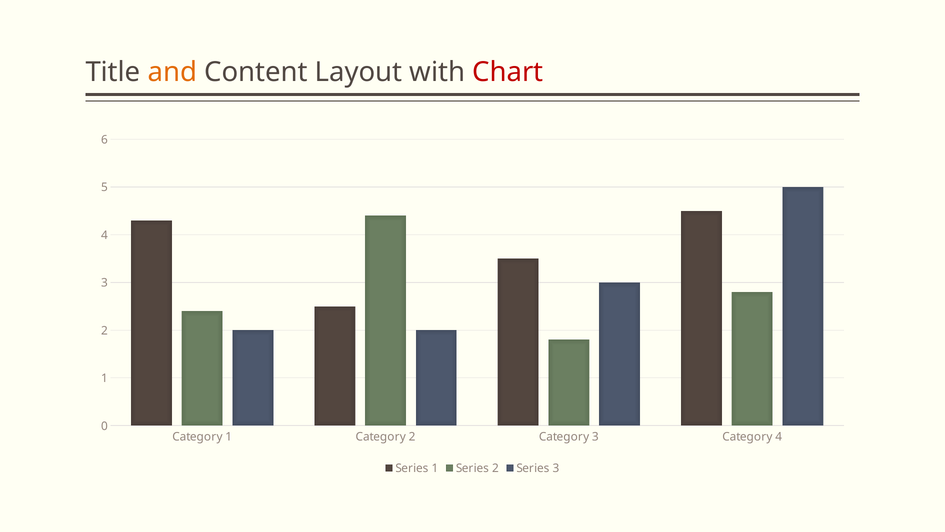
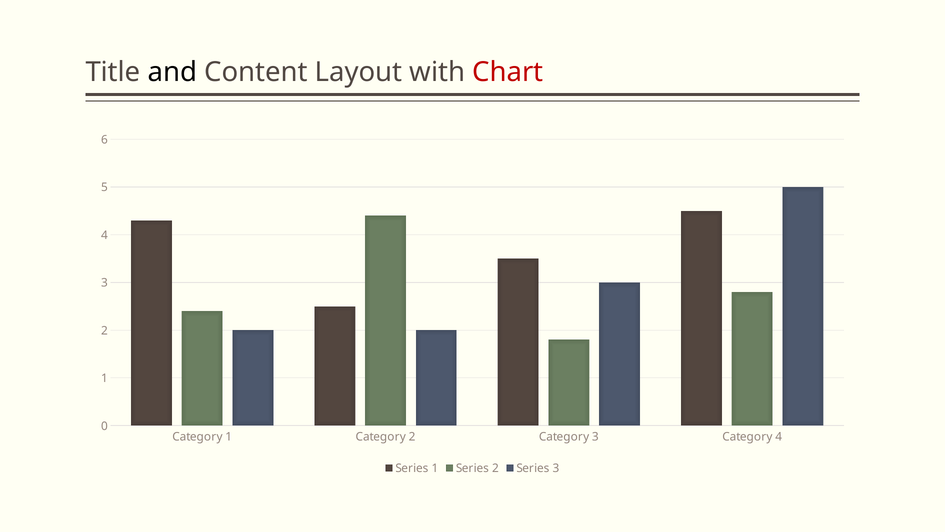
and colour: orange -> black (172, 72)
